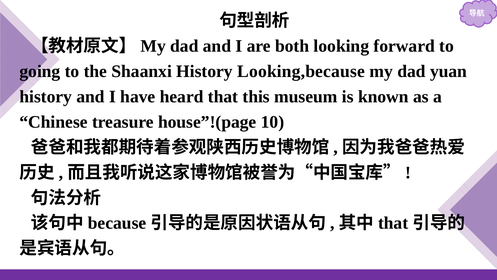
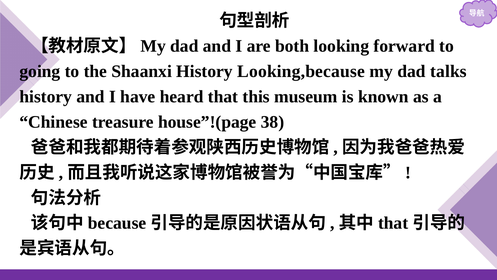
yuan: yuan -> talks (448, 71)
10: 10 -> 38 (273, 122)
